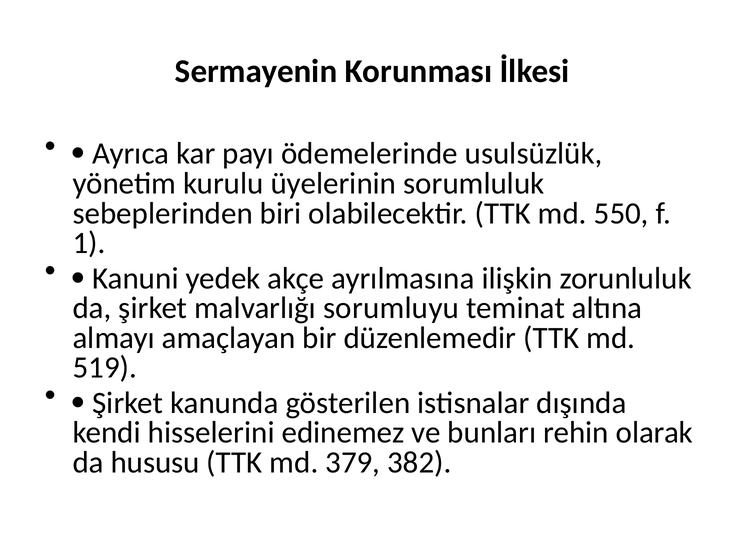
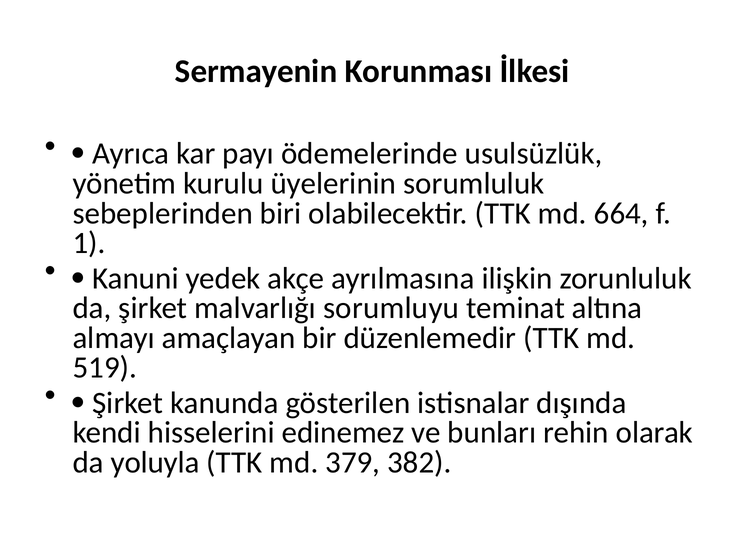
550: 550 -> 664 (621, 213)
hususu: hususu -> yoluyla (155, 462)
